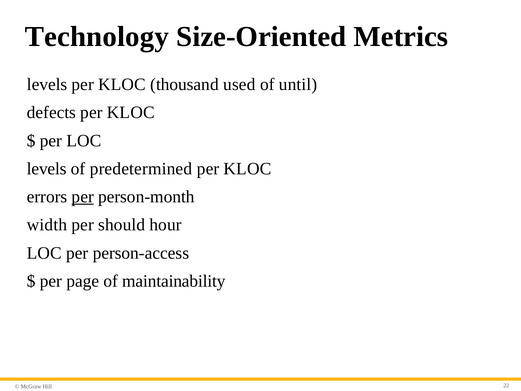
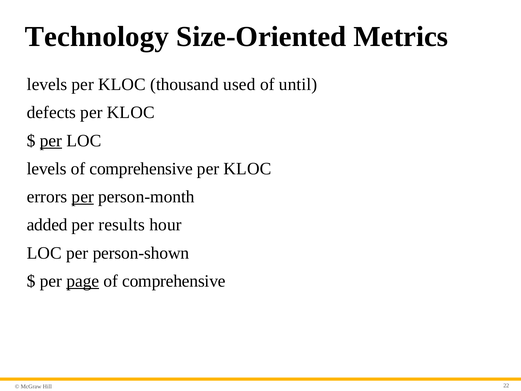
per underline: none -> present (51, 141)
predetermined: predetermined -> comprehensive (141, 169)
width: width -> added (47, 225)
should: should -> results (122, 225)
person-access: person-access -> person-shown (141, 253)
page underline: none -> present (83, 281)
maintainability: maintainability -> comprehensive (174, 281)
